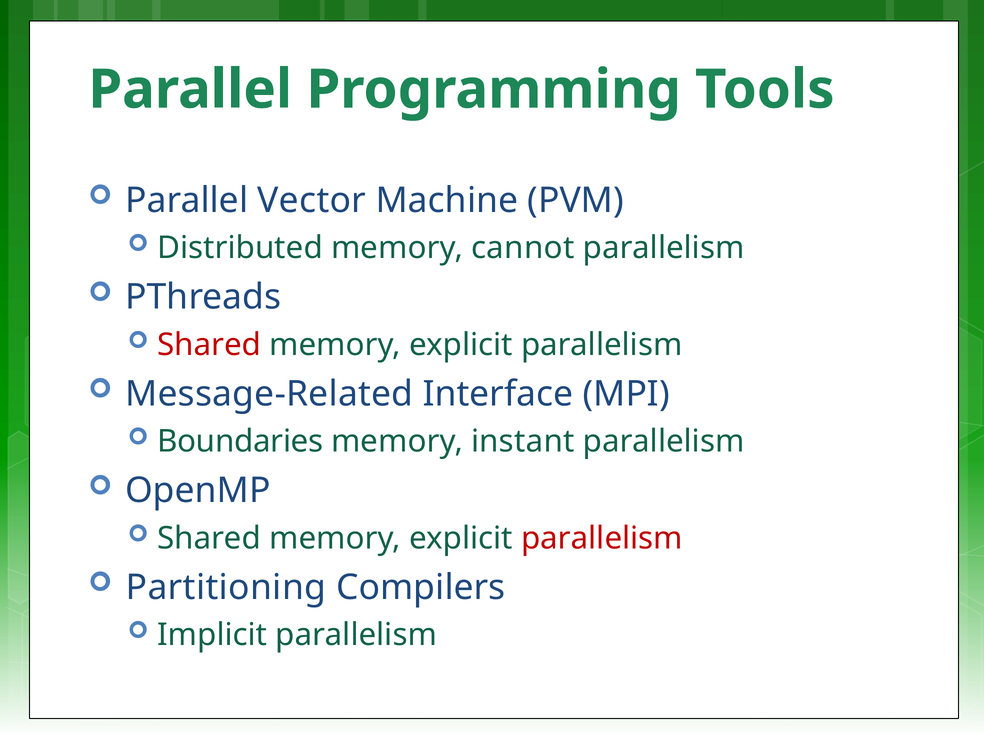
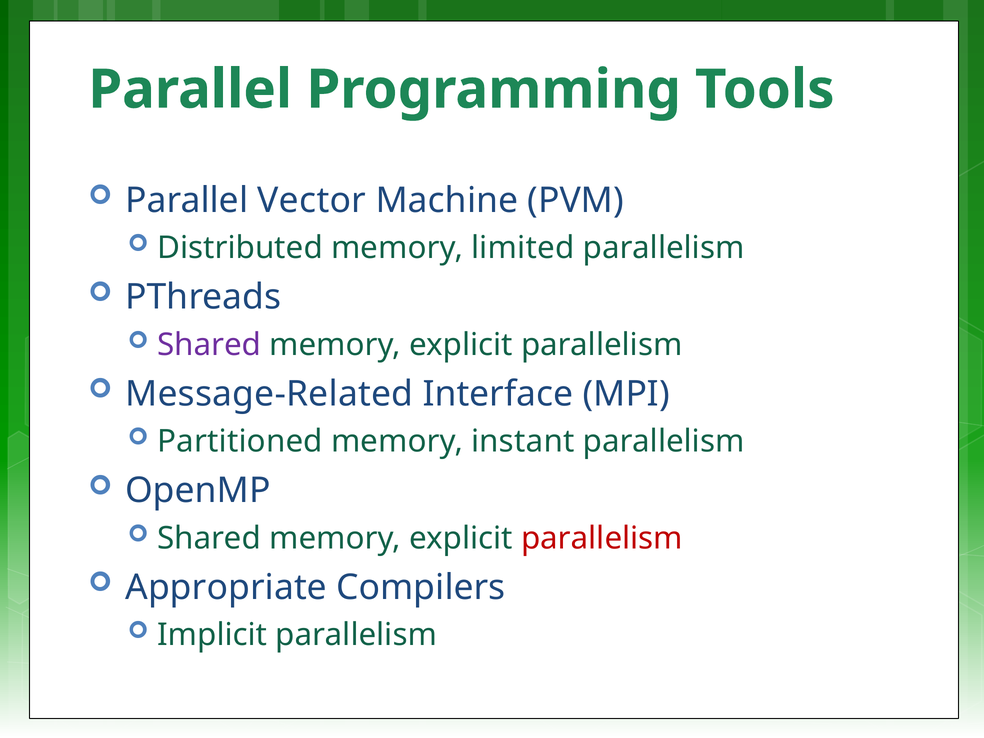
cannot: cannot -> limited (523, 248)
Shared colour: red -> purple (209, 345)
Boundaries: Boundaries -> Partitioned (240, 441)
Partitioning: Partitioning -> Appropriate (226, 587)
